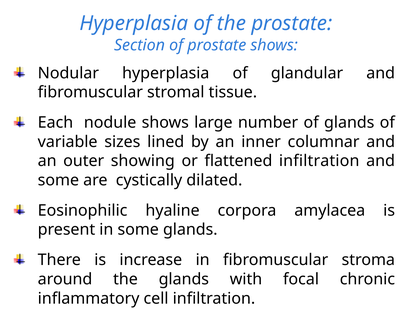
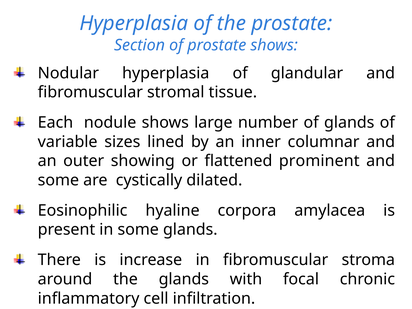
flattened infiltration: infiltration -> prominent (319, 161)
